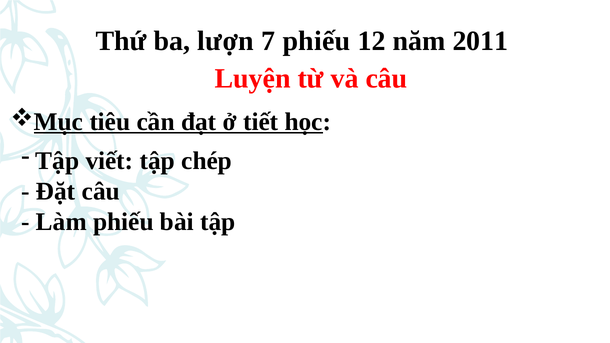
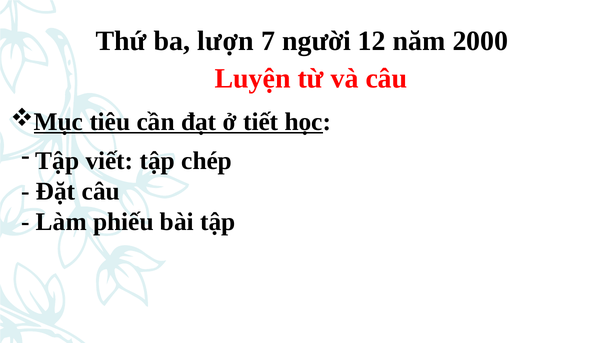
7 phiếu: phiếu -> người (317, 41)
2011: 2011 -> 2000 (480, 41)
